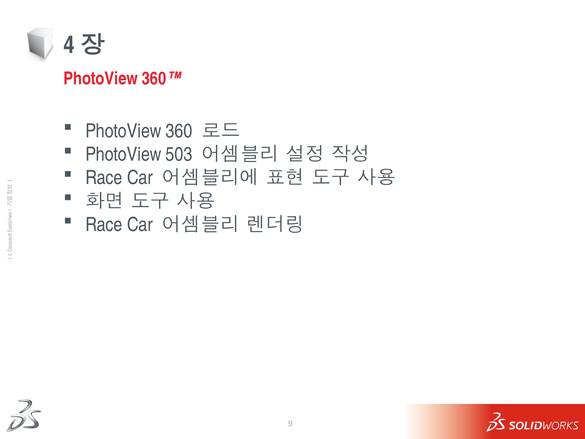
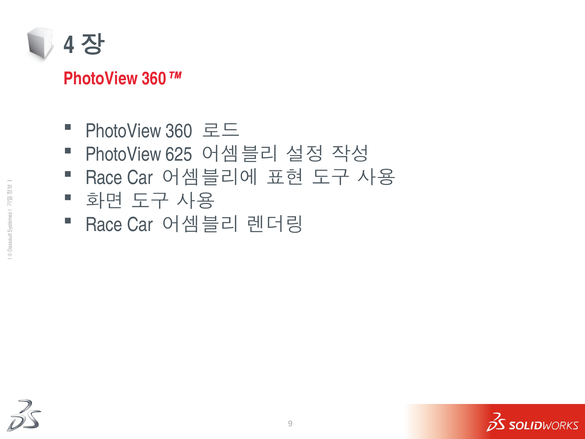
503: 503 -> 625 (179, 154)
